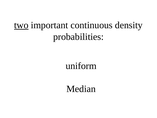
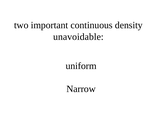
two underline: present -> none (21, 25)
probabilities: probabilities -> unavoidable (78, 37)
Median: Median -> Narrow (81, 89)
